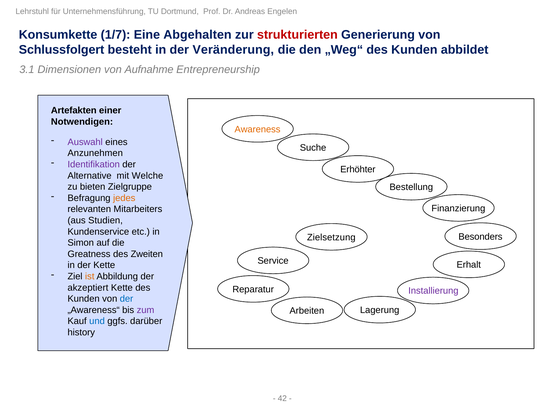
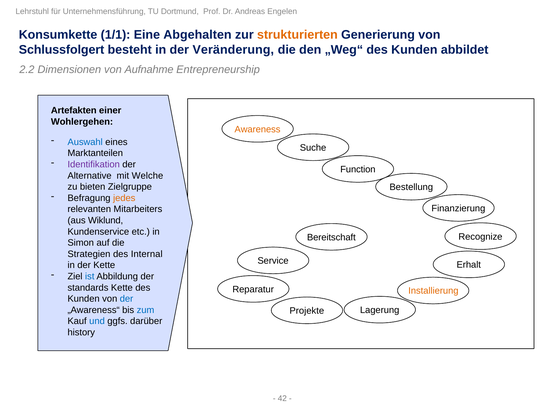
1/7: 1/7 -> 1/1 (116, 35)
strukturierten colour: red -> orange (297, 35)
3.1: 3.1 -> 2.2 (27, 70)
Notwendigen: Notwendigen -> Wohlergehen (82, 122)
Auswahl colour: purple -> blue (85, 142)
Anzunehmen: Anzunehmen -> Marktanteilen (95, 153)
Erhöhter: Erhöhter -> Function (358, 169)
Studien: Studien -> Wiklund (106, 220)
Besonders: Besonders -> Recognize (480, 237)
Zielsetzung: Zielsetzung -> Bereitschaft (331, 237)
Greatness: Greatness -> Strategien (89, 254)
Zweiten: Zweiten -> Internal (147, 254)
ist colour: orange -> blue (90, 276)
akzeptiert: akzeptiert -> standards (88, 288)
Installierung colour: purple -> orange (433, 291)
zum colour: purple -> blue (145, 310)
Arbeiten: Arbeiten -> Projekte (307, 311)
